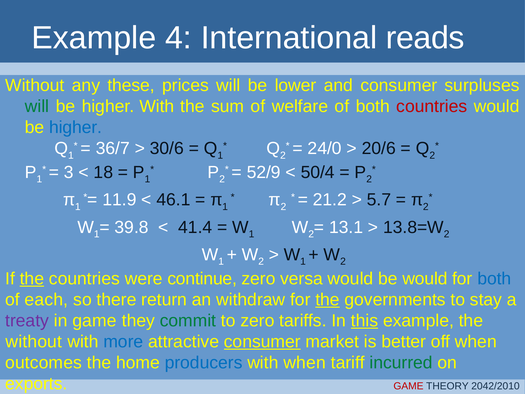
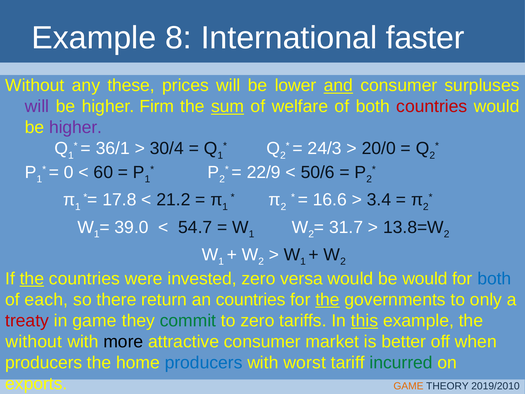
4: 4 -> 8 (179, 38)
reads: reads -> faster (425, 38)
and underline: none -> present (338, 85)
will colour: green -> purple (37, 106)
higher With: With -> Firm (157, 106)
sum underline: none -> present (228, 106)
higher colour: blue -> purple (76, 127)
36/7: 36/7 -> 36/1 (113, 148)
30/6: 30/6 -> 30/4 (167, 148)
24/0: 24/0 -> 24/3 (325, 148)
20/6: 20/6 -> 20/0 (379, 148)
3: 3 -> 0 (69, 172)
18: 18 -> 60 (103, 172)
52/9: 52/9 -> 22/9 (264, 172)
50/4: 50/4 -> 50/6 (318, 172)
11.9: 11.9 -> 17.8 (119, 200)
46.1: 46.1 -> 21.2 (173, 200)
21.2: 21.2 -> 16.6 (330, 200)
5.7: 5.7 -> 3.4 (379, 200)
39.8: 39.8 -> 39.0 (132, 227)
41.4: 41.4 -> 54.7 (195, 227)
13.1: 13.1 -> 31.7 (346, 227)
continue: continue -> invested (202, 278)
an withdraw: withdraw -> countries (251, 299)
stay: stay -> only (486, 299)
treaty colour: purple -> red (27, 320)
more colour: blue -> black (123, 341)
consumer underline: present -> none (262, 341)
outcomes: outcomes -> producers (44, 362)
with when: when -> worst (305, 362)
GAME colour: red -> orange (408, 386)
2042/2010: 2042/2010 -> 2019/2010 (495, 386)
